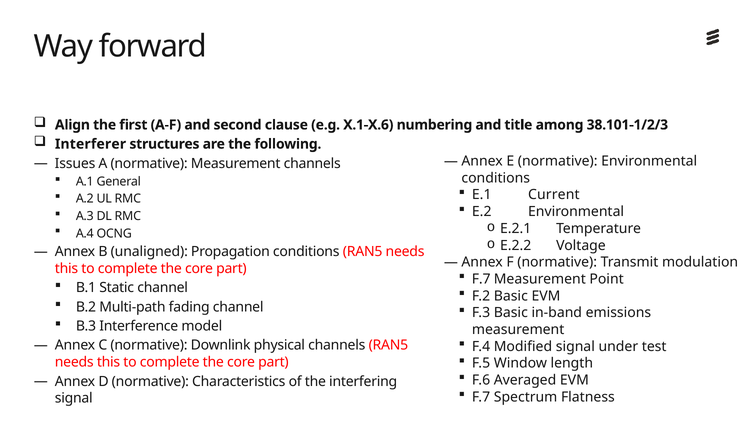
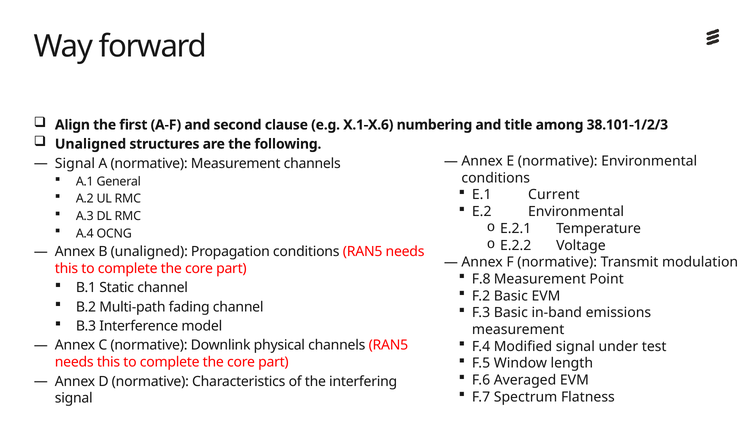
Interferer: Interferer -> Unaligned (91, 144)
Issues: Issues -> Signal (75, 163)
F.7: F.7 -> F.8 (481, 279)
